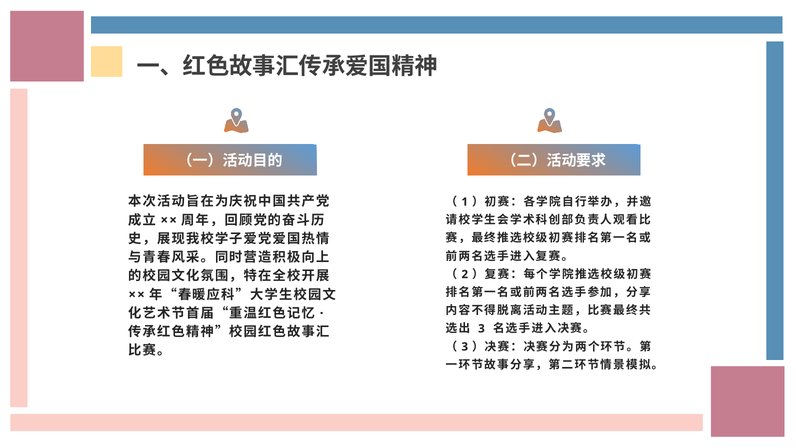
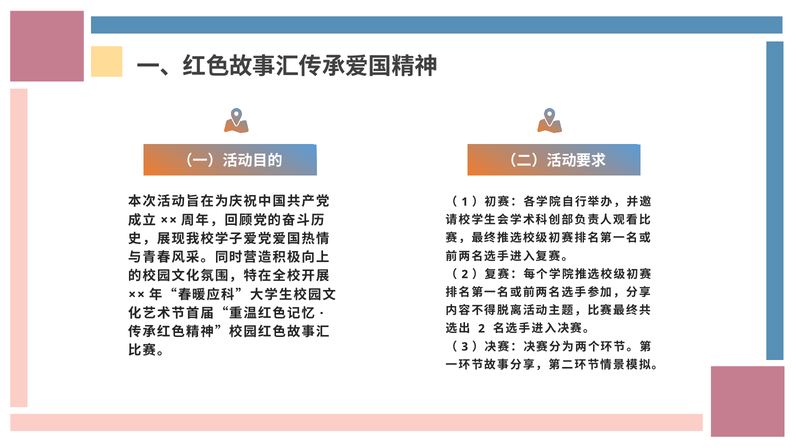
3: 3 -> 2 (482, 328)
